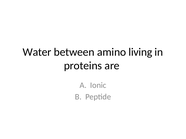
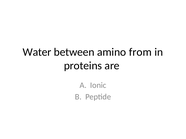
living: living -> from (140, 52)
